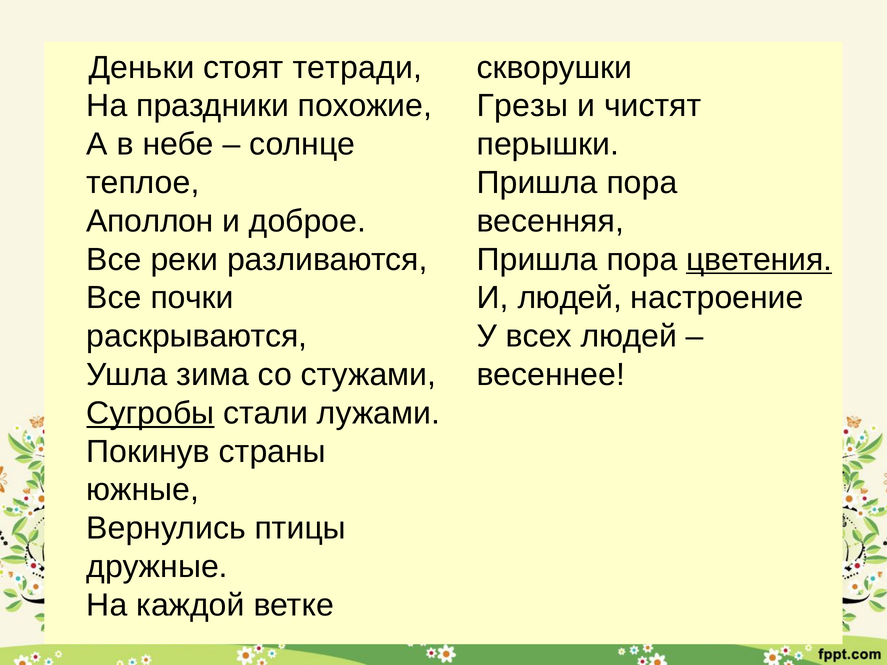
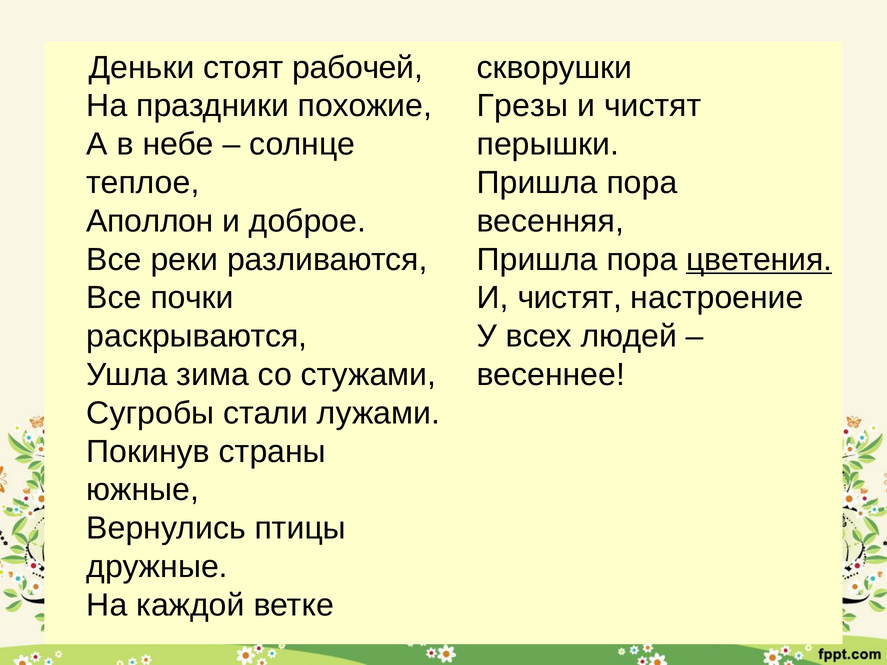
тетради: тетради -> рабочей (358, 67)
людей: людей -> чистят (570, 298)
Сугробы underline: present -> none (150, 413)
